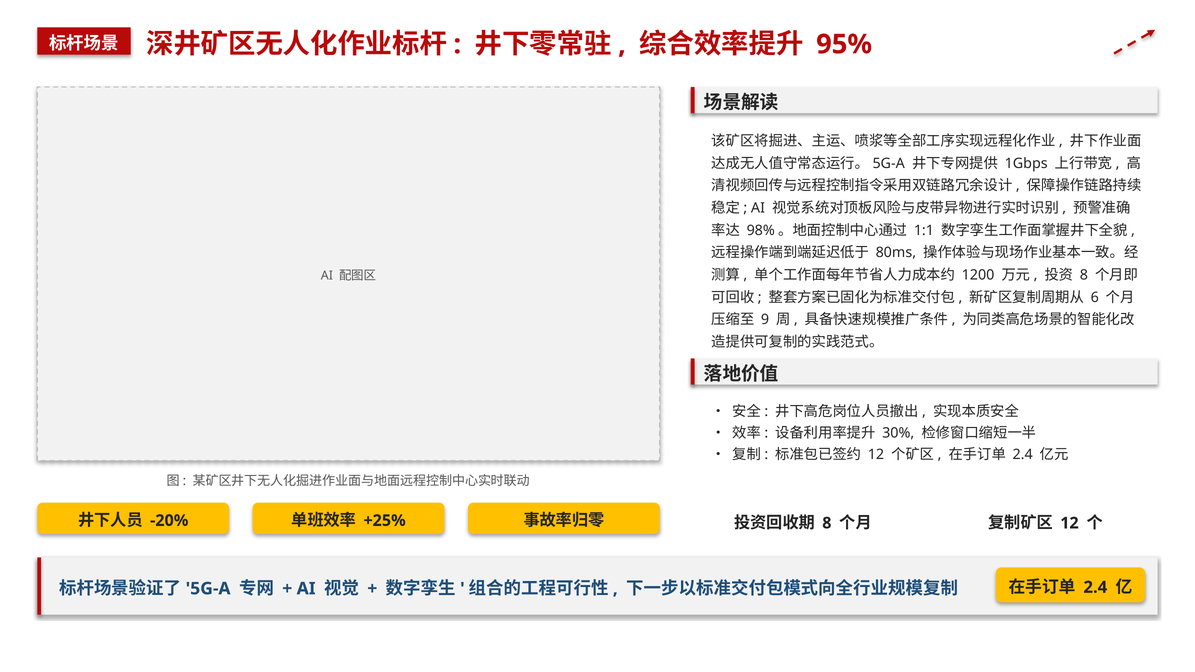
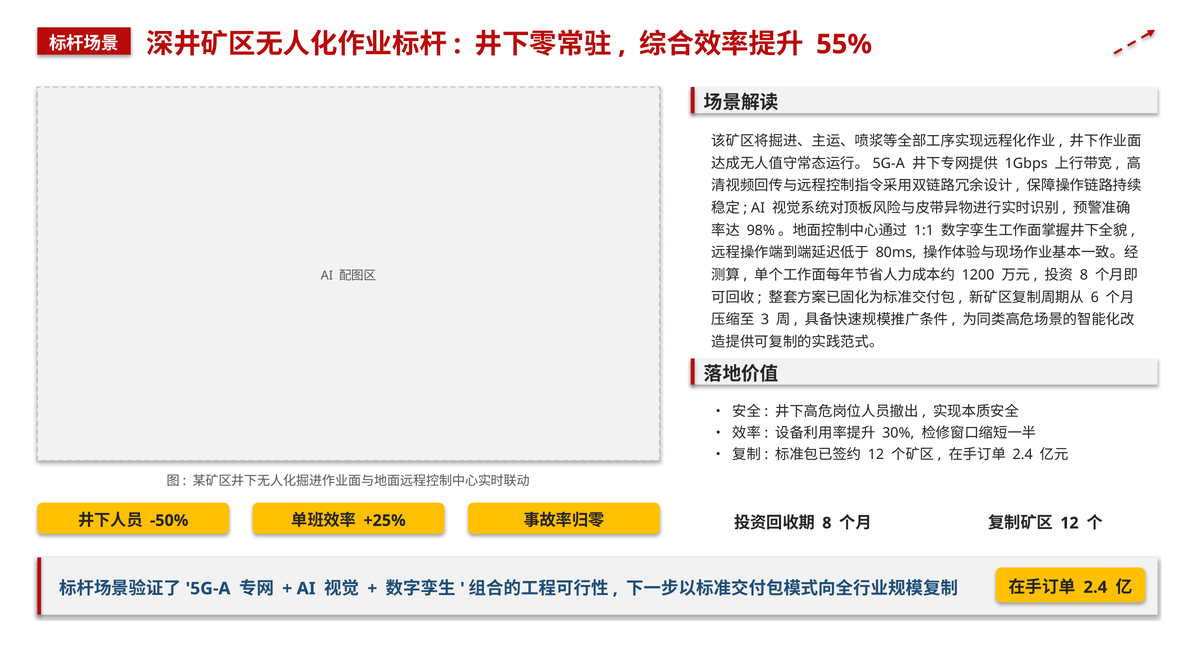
95%: 95% -> 55% (844, 44)
9: 9 -> 3 (765, 320)
-20%: -20% -> -50% (169, 521)
